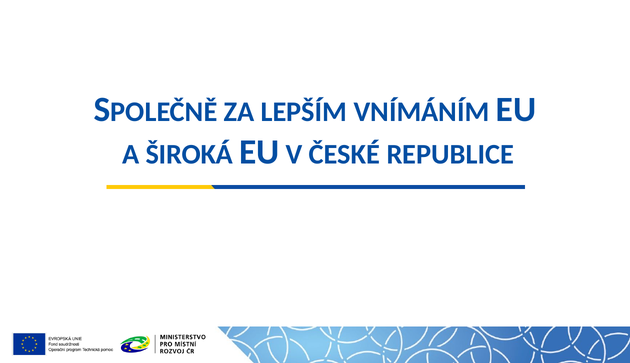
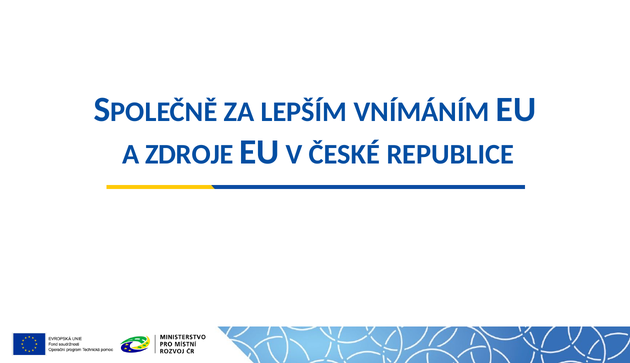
ŠIROKÁ: ŠIROKÁ -> ZDROJE (189, 154)
